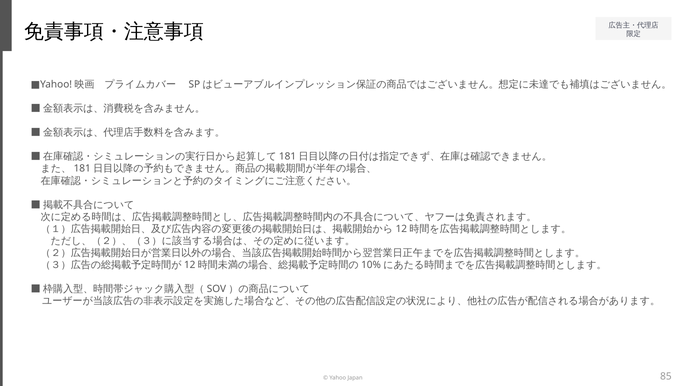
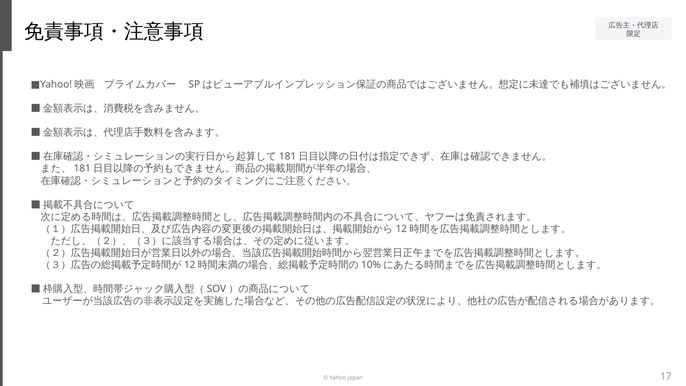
85: 85 -> 17 (666, 376)
